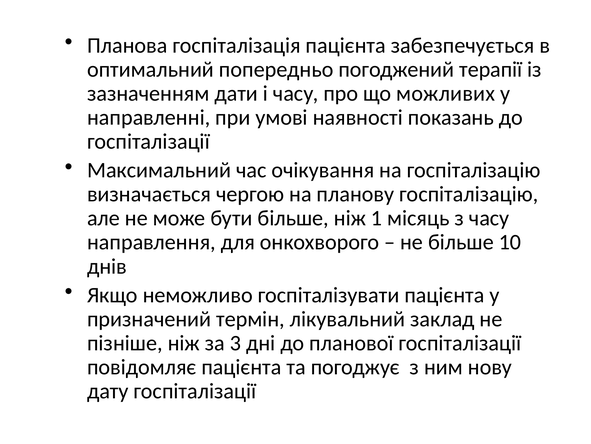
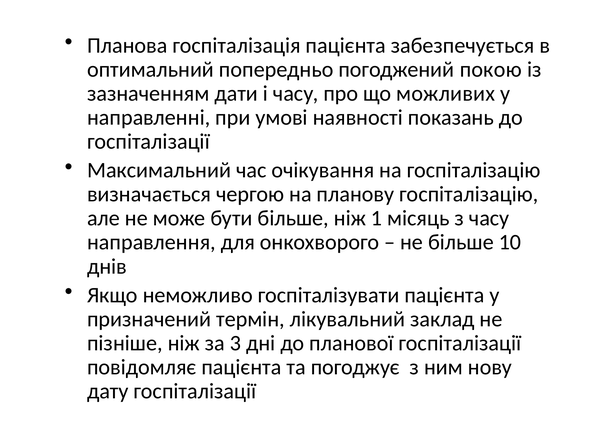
терапії: терапії -> покою (491, 69)
